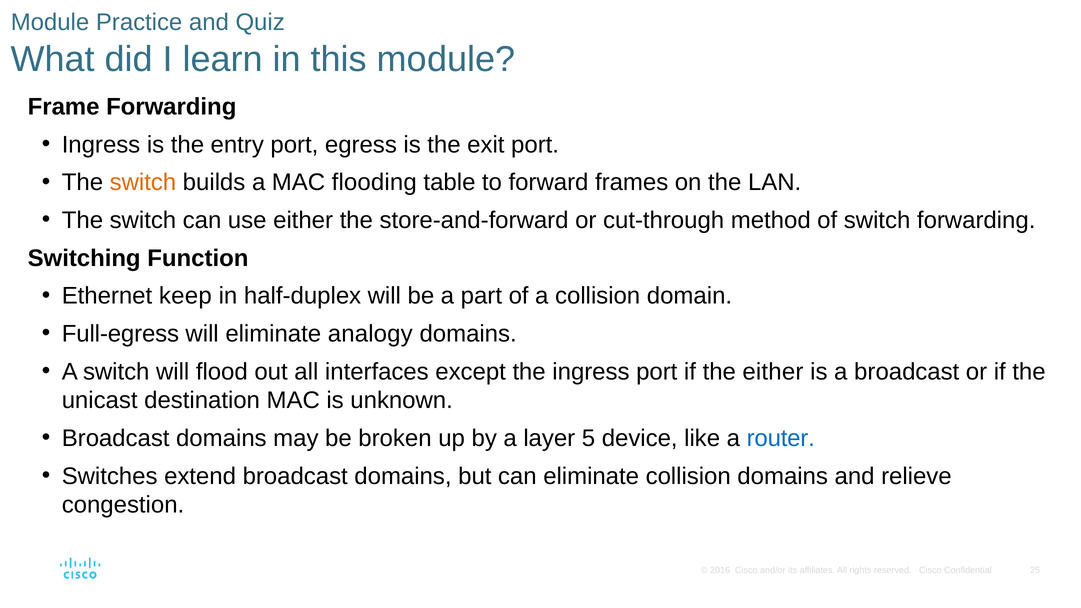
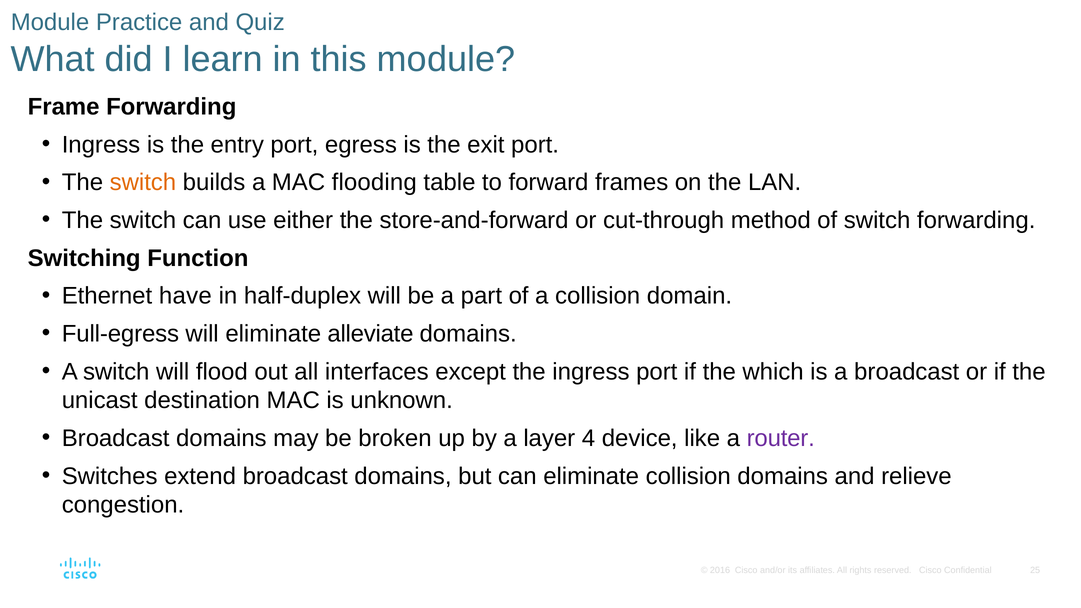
keep: keep -> have (185, 296)
analogy: analogy -> alleviate (370, 334)
the either: either -> which (773, 372)
5: 5 -> 4 (588, 438)
router colour: blue -> purple (781, 438)
